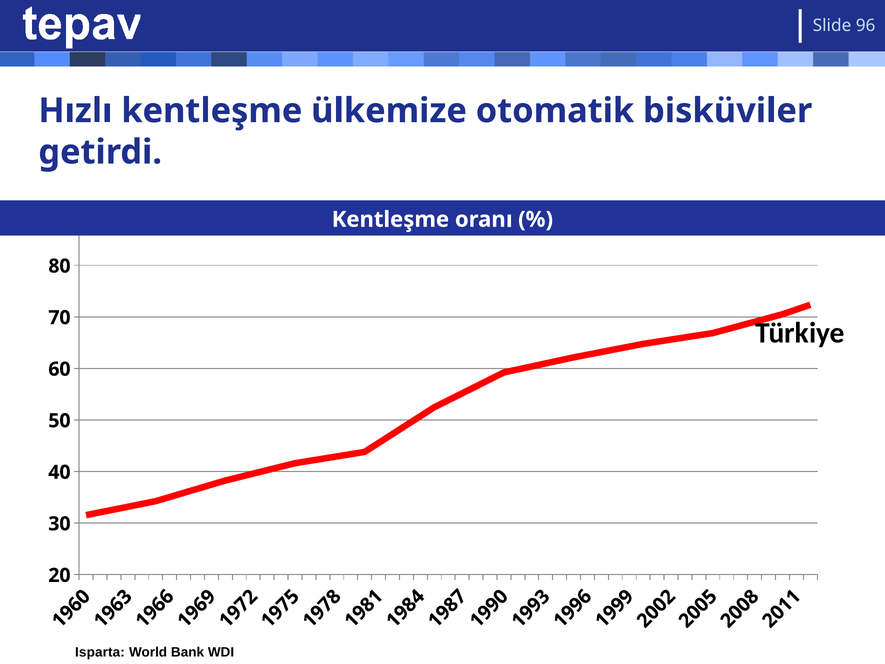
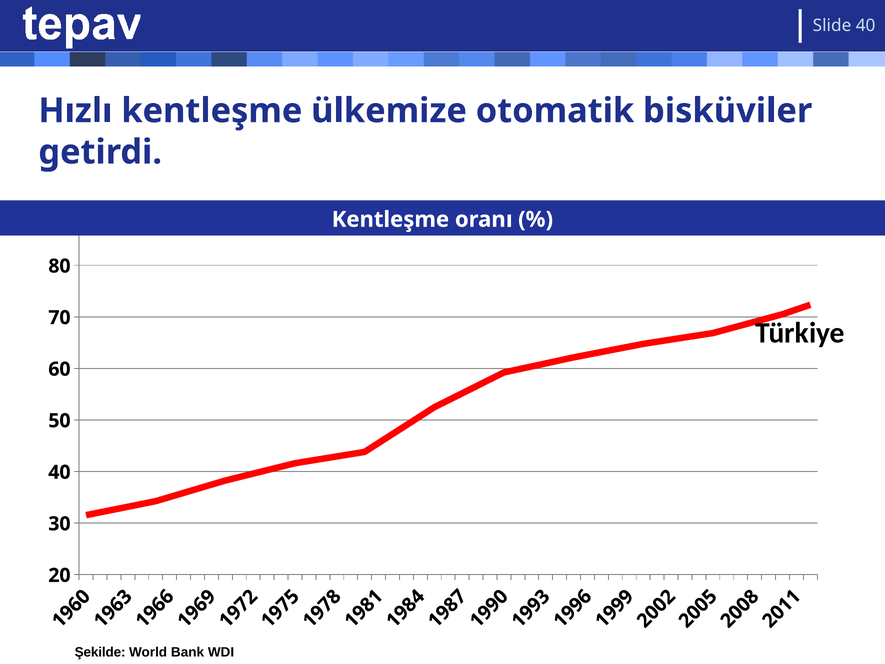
Slide 96: 96 -> 40 (866, 26)
Isparta: Isparta -> Şekilde (100, 652)
